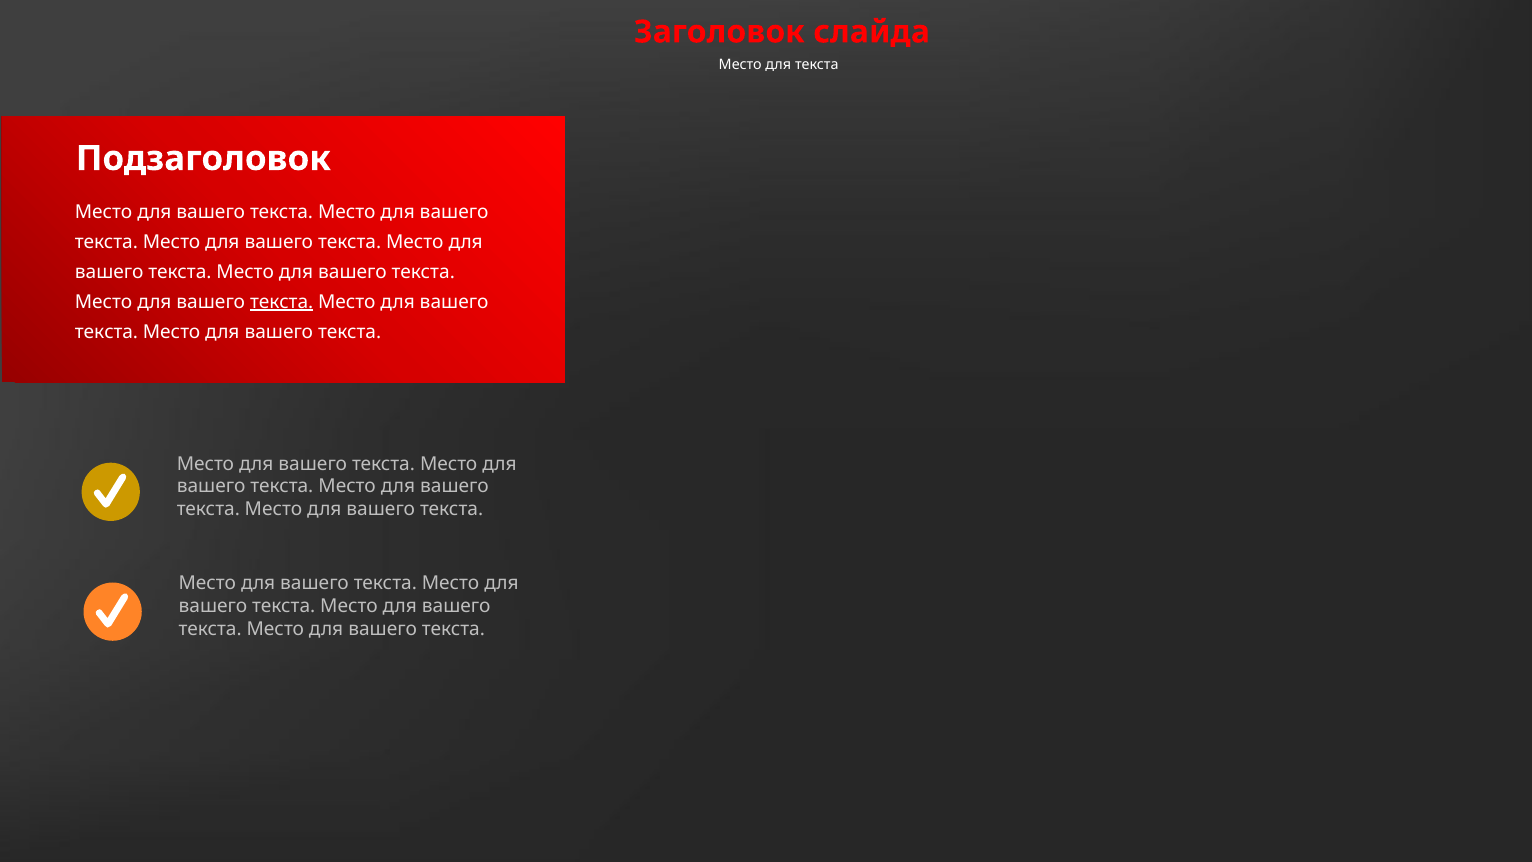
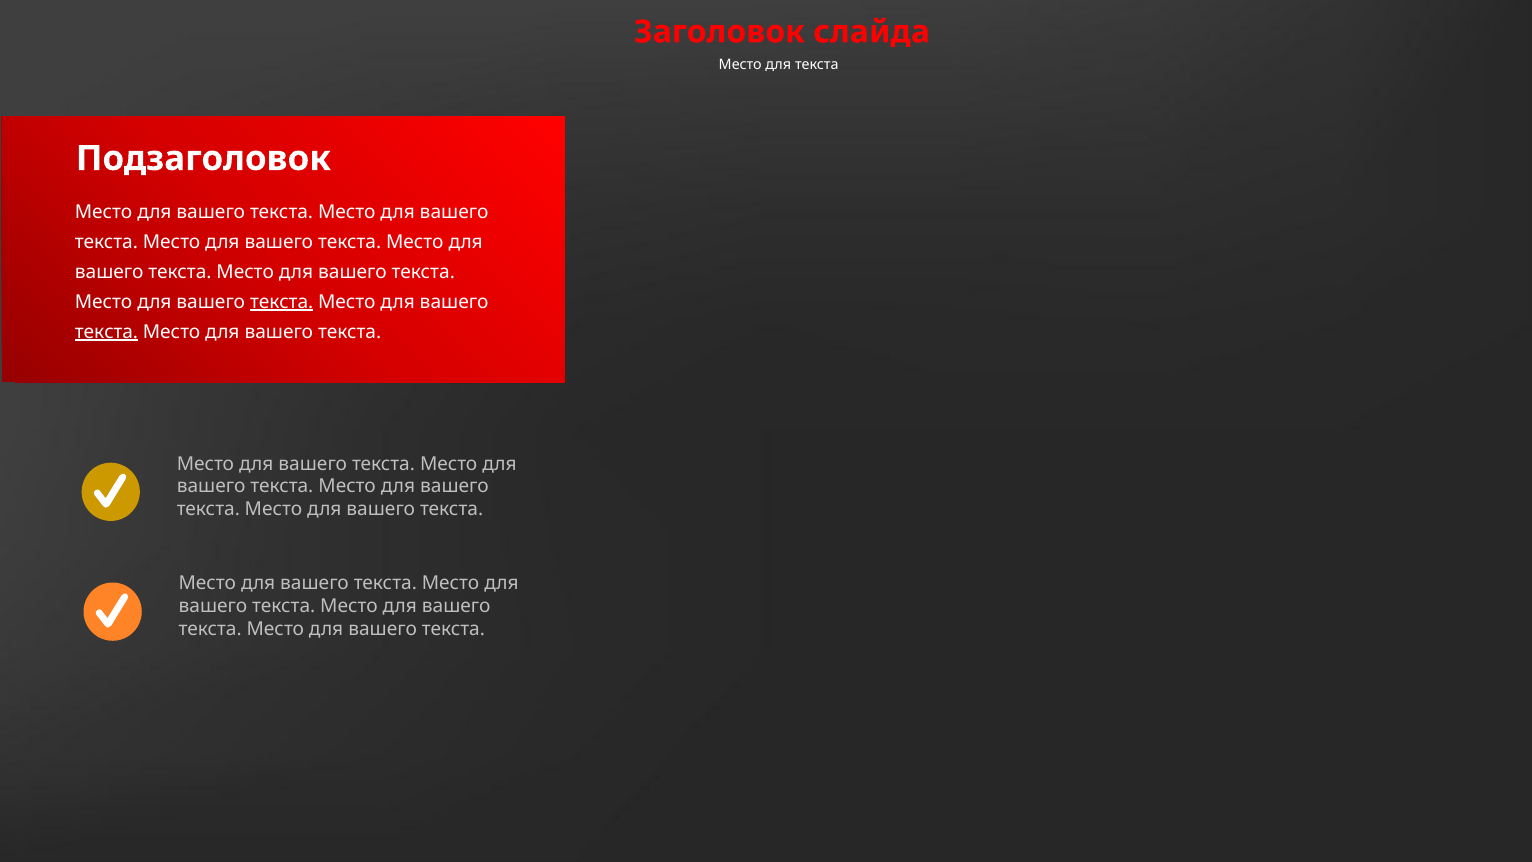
текста underline: none -> present (106, 332)
